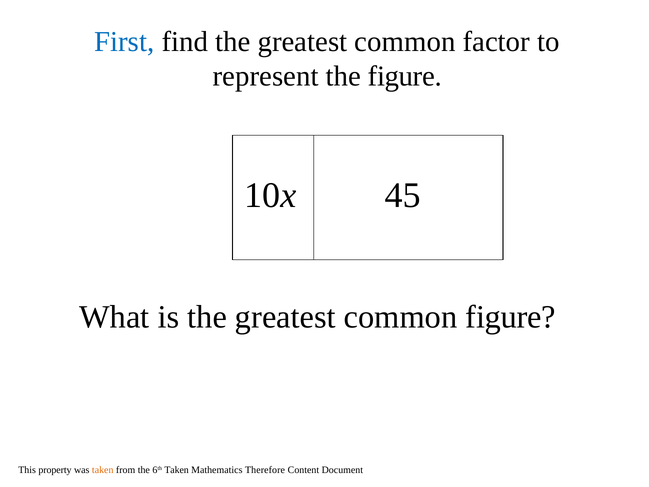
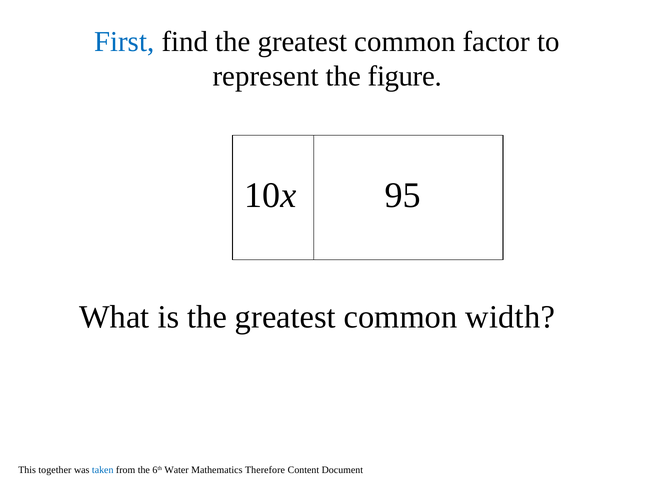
45: 45 -> 95 (403, 195)
common figure: figure -> width (510, 317)
property: property -> together (55, 470)
taken colour: orange -> blue (103, 470)
6th Taken: Taken -> Water (177, 470)
